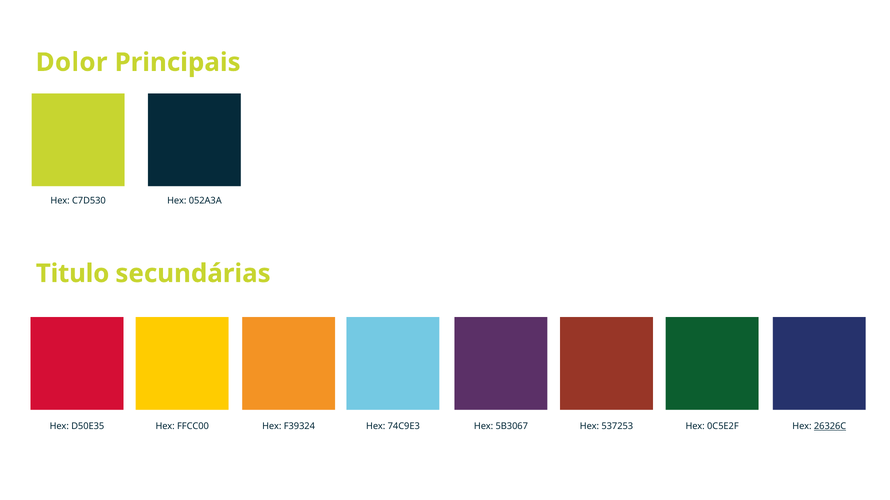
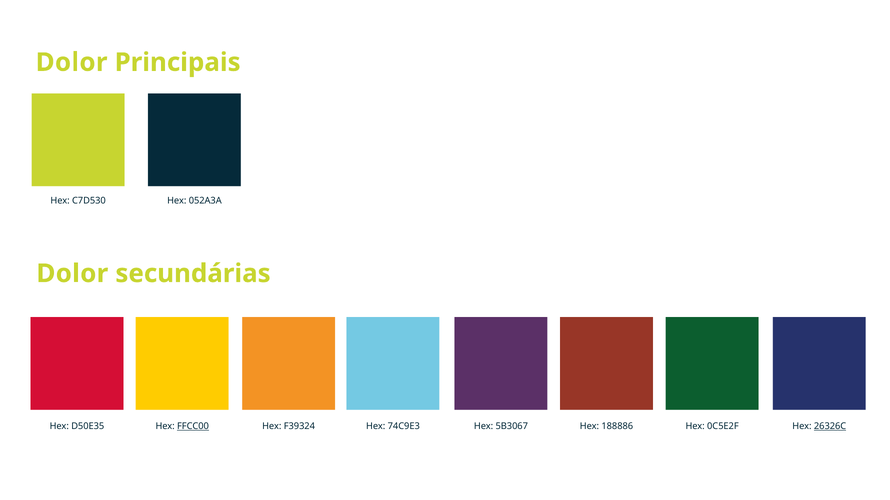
Titulo: Titulo -> Dolor (72, 274)
FFCC00 underline: none -> present (193, 427)
537253: 537253 -> 188886 (617, 427)
